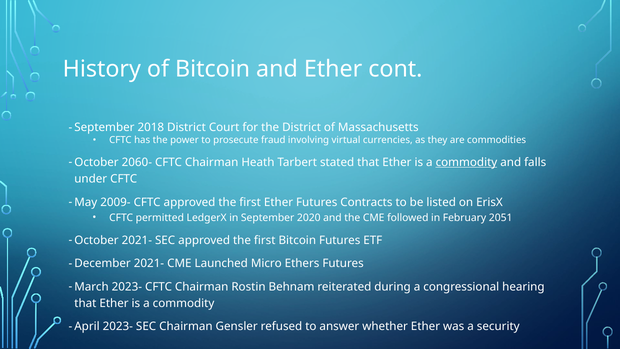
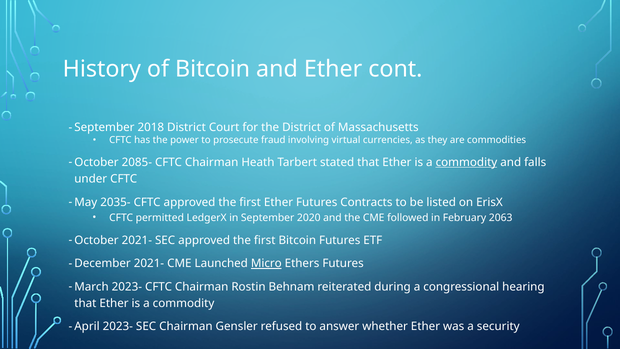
2060-: 2060- -> 2085- (137, 162)
2009-: 2009- -> 2035- (115, 202)
2051: 2051 -> 2063 (501, 218)
Micro underline: none -> present (266, 263)
